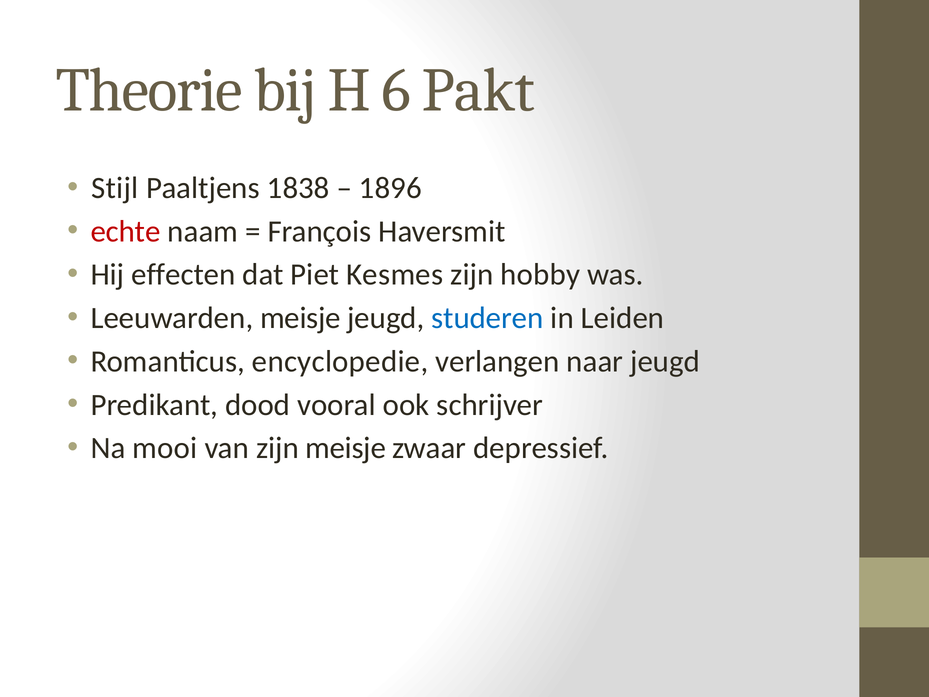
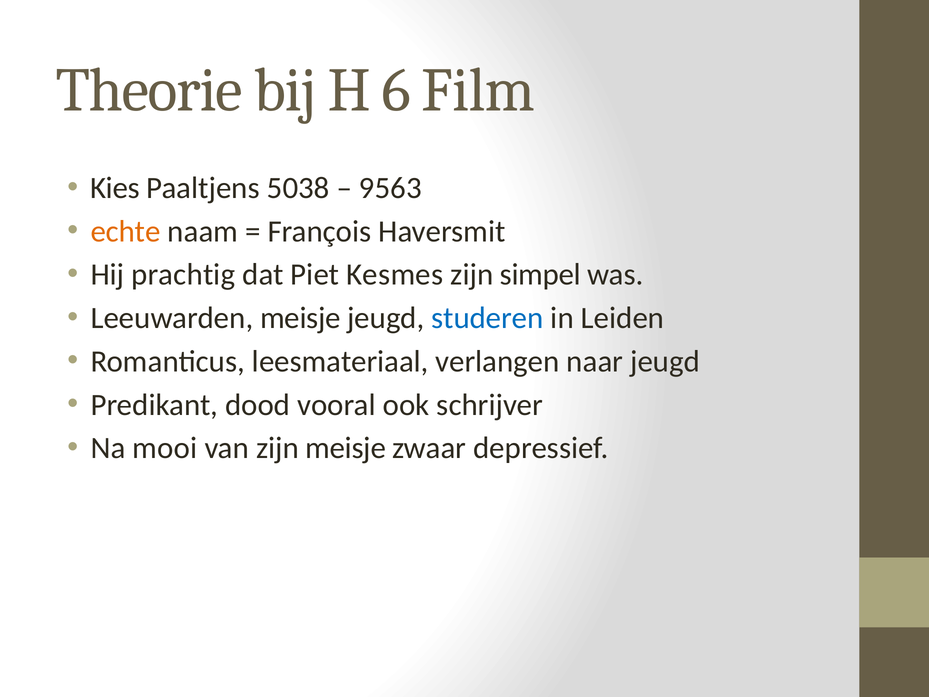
Pakt: Pakt -> Film (478, 90)
Stijl: Stijl -> Kies (115, 188)
1838: 1838 -> 5038 (298, 188)
1896: 1896 -> 9563 (390, 188)
echte colour: red -> orange (126, 231)
effecten: effecten -> prachtig (183, 275)
hobby: hobby -> simpel (540, 275)
encyclopedie: encyclopedie -> leesmateriaal (340, 361)
